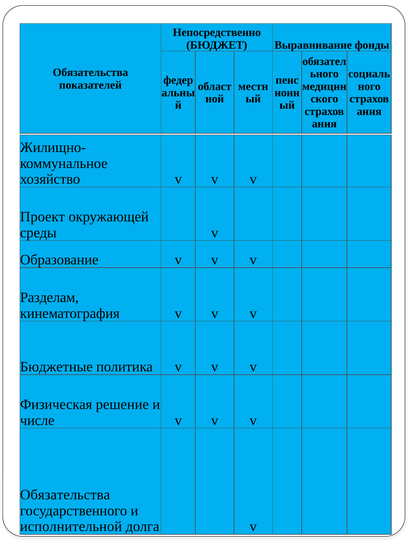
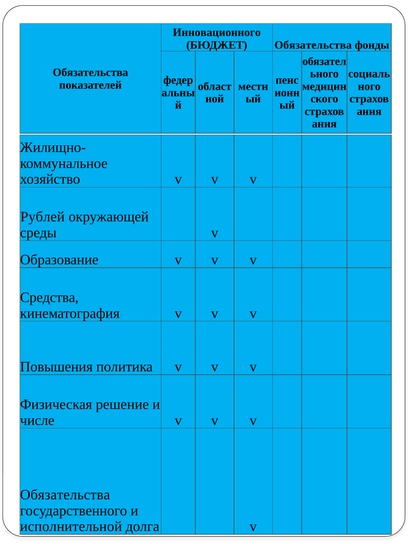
Непосредственно: Непосредственно -> Инновационного (217, 33)
БЮДЖЕТ Выравнивание: Выравнивание -> Обязательства (313, 45)
Проект: Проект -> Рублей (42, 217)
Разделам: Разделам -> Средства (49, 297)
Бюджетные: Бюджетные -> Повышения (56, 367)
